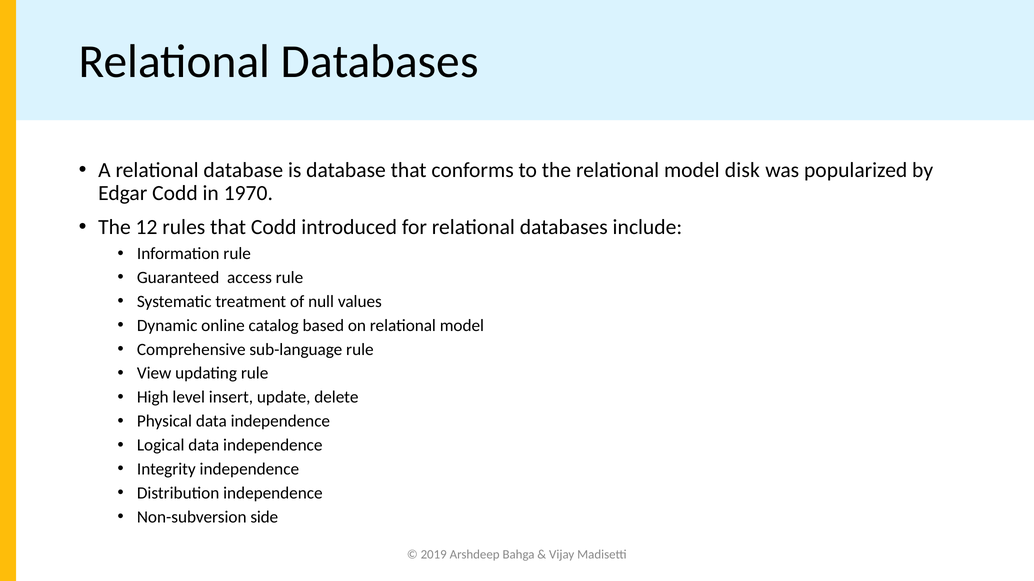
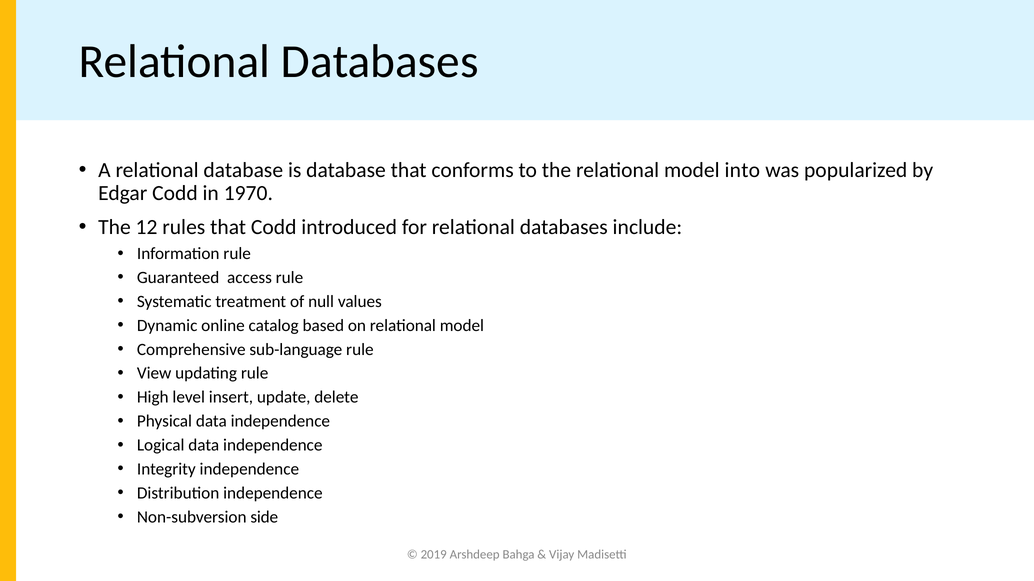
disk: disk -> into (742, 170)
